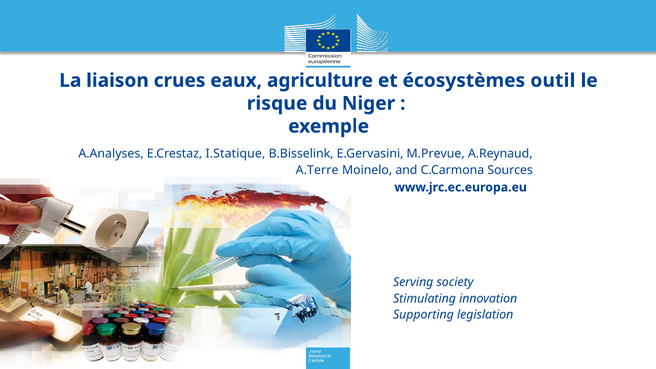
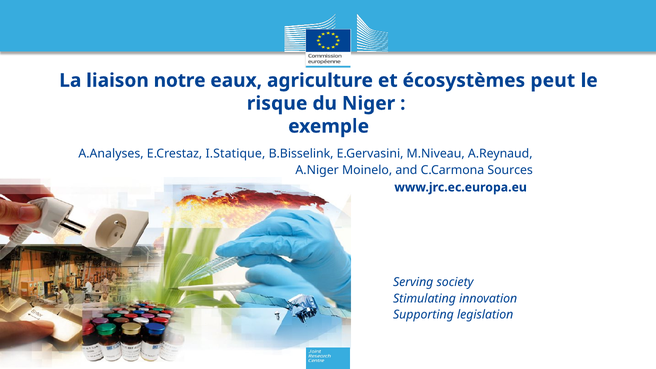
crues: crues -> notre (180, 81)
outil: outil -> peut (553, 81)
M.Prevue: M.Prevue -> M.Niveau (436, 154)
A.Terre: A.Terre -> A.Niger (317, 170)
